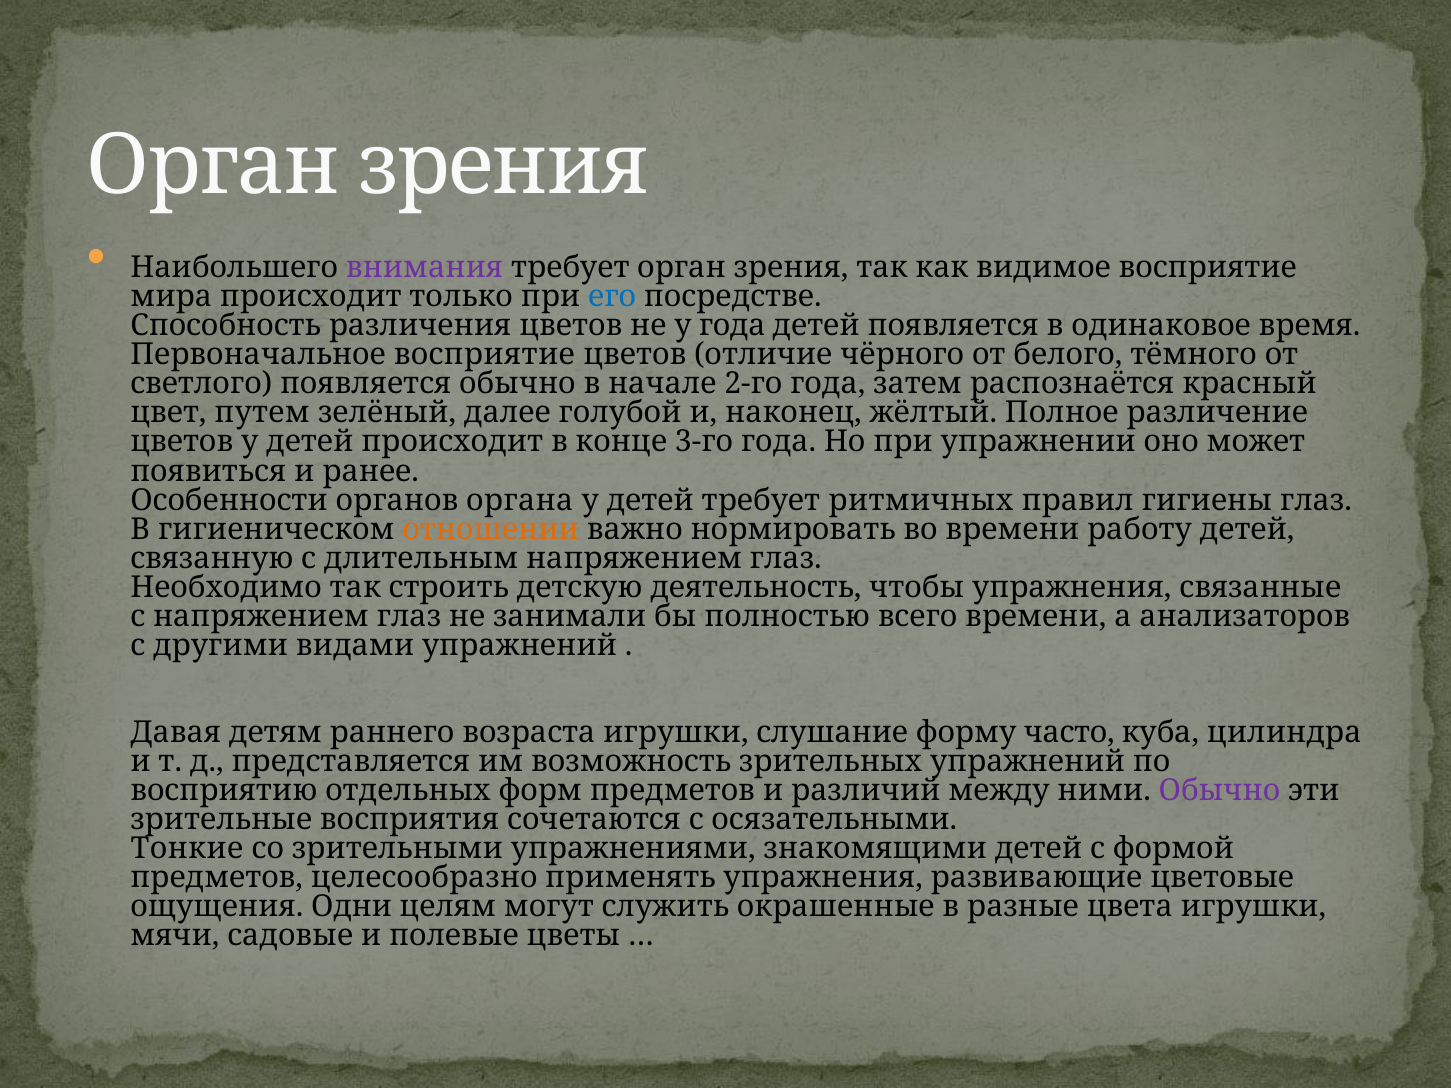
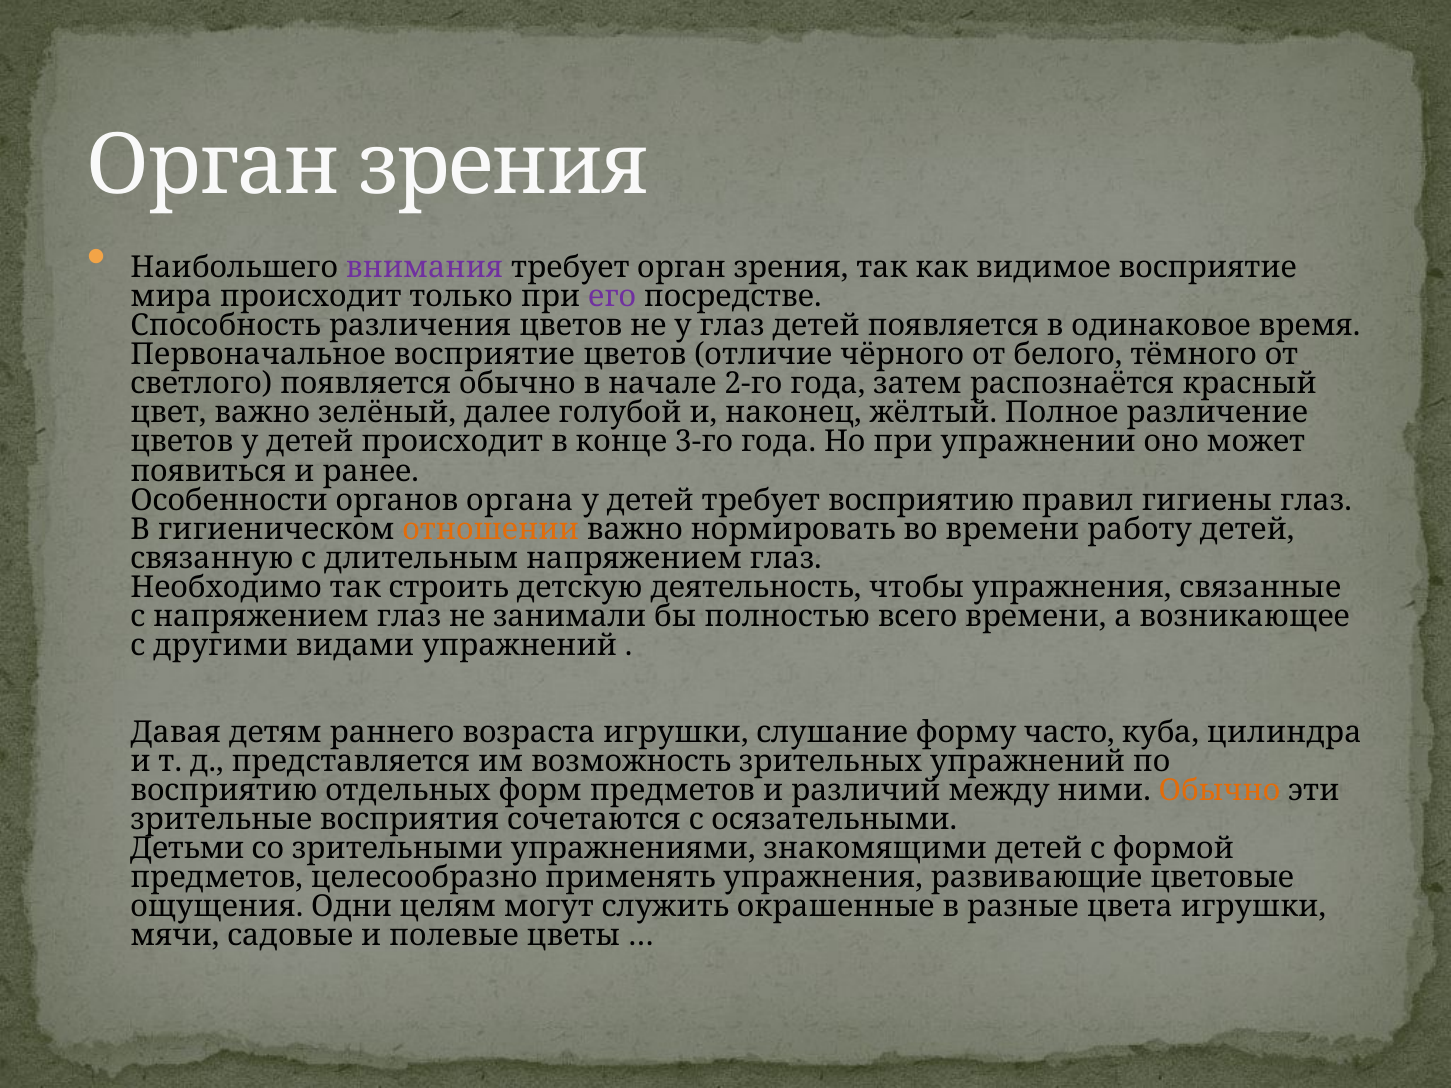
его colour: blue -> purple (612, 297)
у года: года -> глаз (732, 326)
цвет путем: путем -> важно (262, 413)
требует ритмичных: ритмичных -> восприятию (921, 500)
анализаторов: анализаторов -> возникающее (1245, 616)
Обычно colour: purple -> orange (1219, 790)
Тонкие: Тонкие -> Детьми (187, 848)
